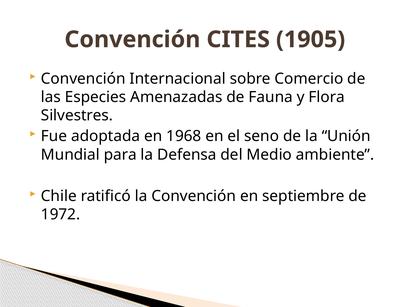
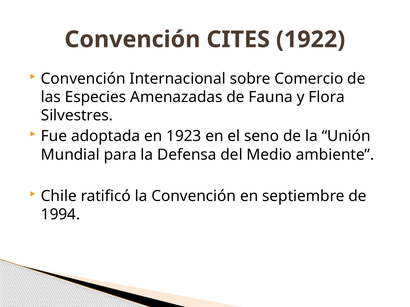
1905: 1905 -> 1922 (311, 40)
1968: 1968 -> 1923 (184, 136)
1972: 1972 -> 1994 (61, 215)
